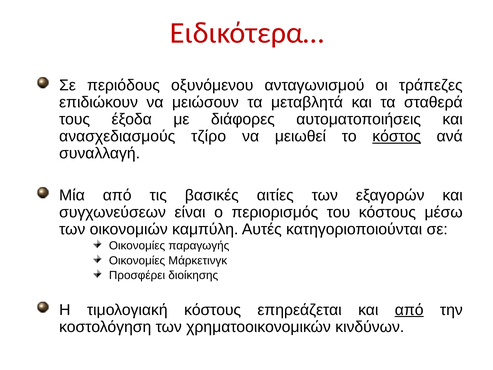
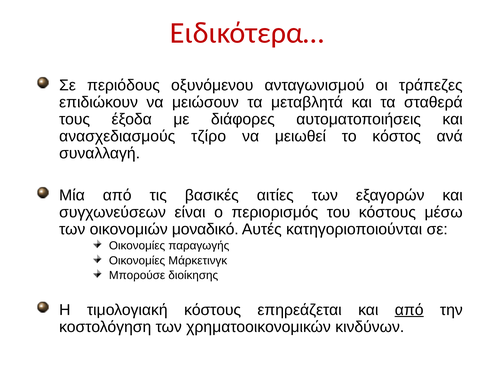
κόστος underline: present -> none (397, 136)
καμπύλη: καμπύλη -> μοναδικό (205, 229)
Προσφέρει: Προσφέρει -> Μπορούσε (137, 275)
